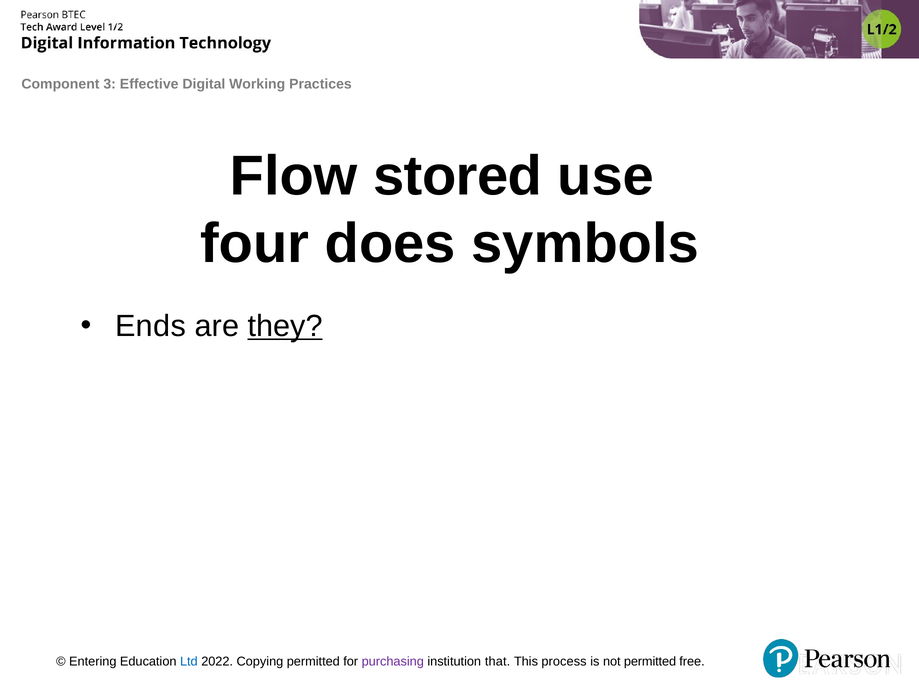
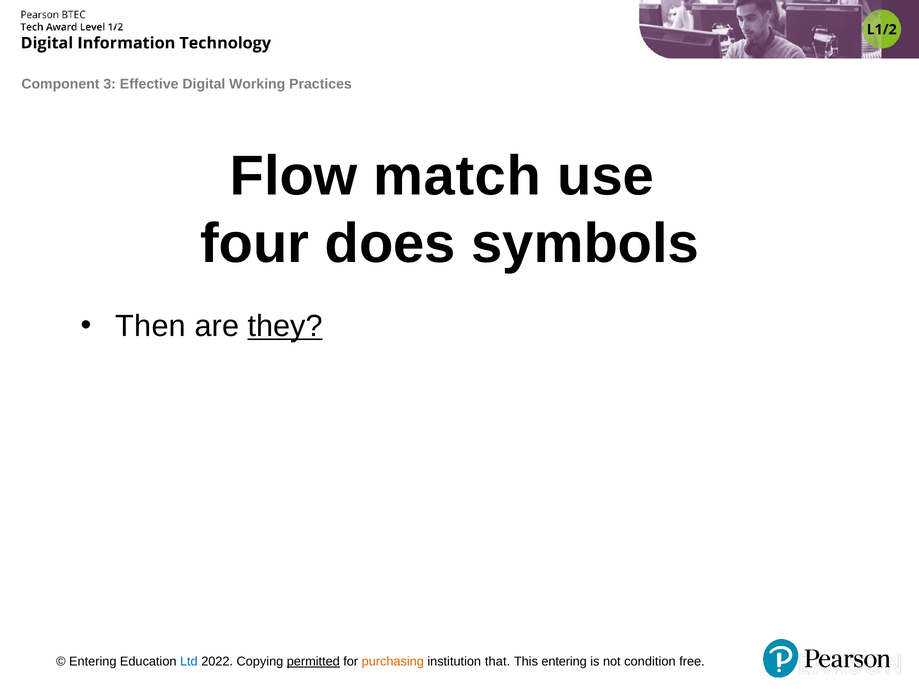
stored: stored -> match (457, 176)
Ends: Ends -> Then (151, 326)
permitted underline: none -> present (313, 662)
purchasing colour: purple -> orange (393, 662)
This process: process -> entering (564, 662)
not permitted: permitted -> condition (650, 662)
